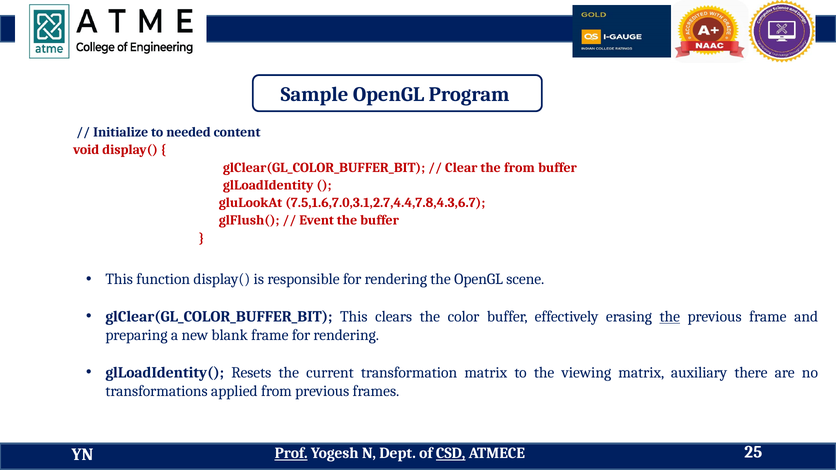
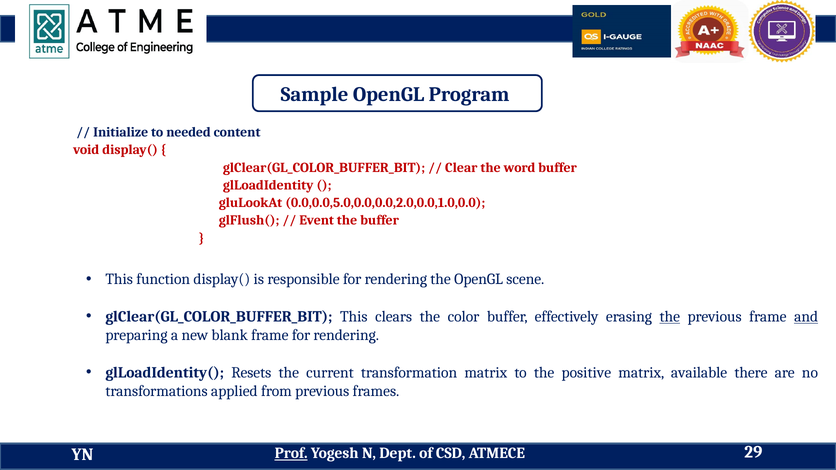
the from: from -> word (520, 168)
7.5,1.6,7.0,3.1,2.7,4.4,7.8,4.3,6.7: 7.5,1.6,7.0,3.1,2.7,4.4,7.8,4.3,6.7 -> 0.0,0.0,5.0,0.0,0.0,2.0,0.0,1.0,0.0 (385, 203)
and underline: none -> present (806, 317)
viewing: viewing -> positive (586, 373)
auxiliary: auxiliary -> available (699, 373)
CSD underline: present -> none (451, 453)
25: 25 -> 29 (753, 453)
